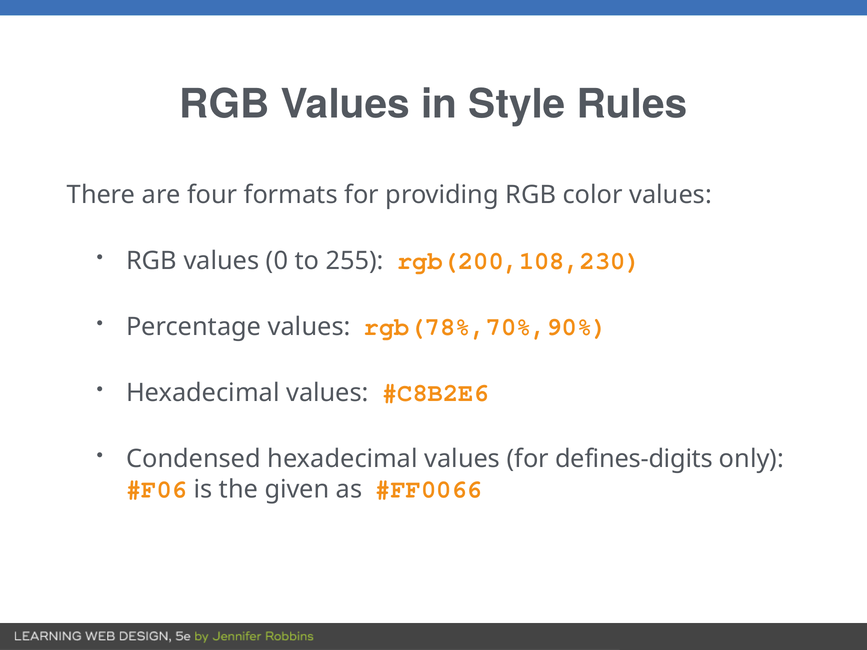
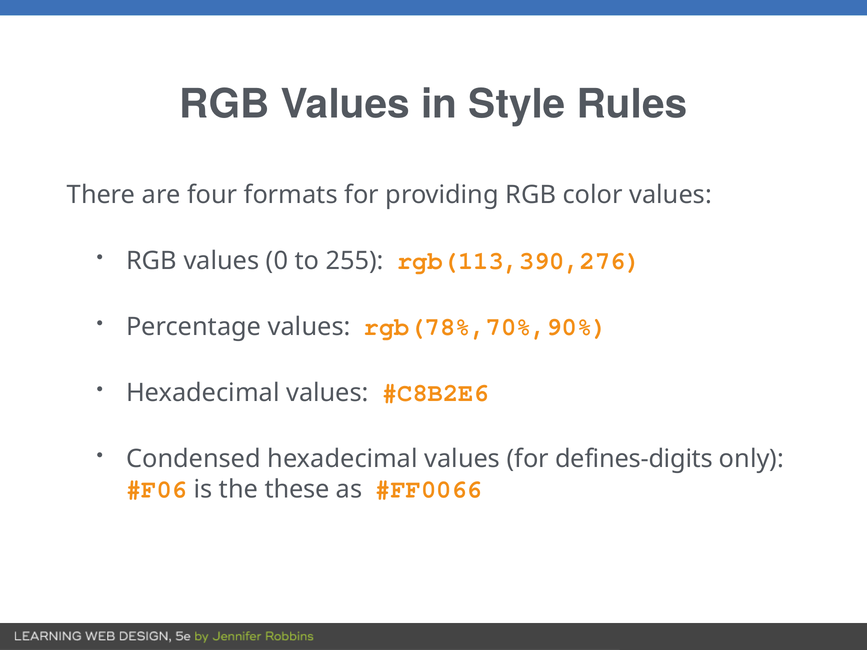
rgb(200,108,230: rgb(200,108,230 -> rgb(113,390,276 (519, 261)
given: given -> these (297, 489)
